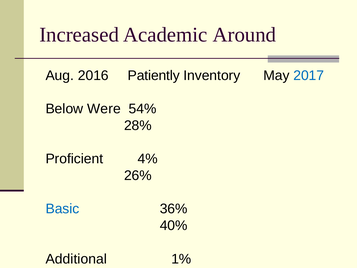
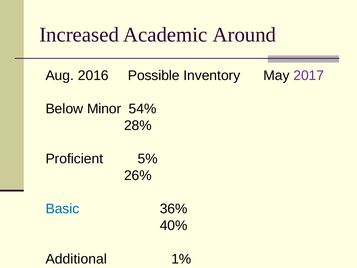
Patiently: Patiently -> Possible (154, 75)
2017 colour: blue -> purple (309, 75)
Were: Were -> Minor (104, 109)
4%: 4% -> 5% (148, 159)
